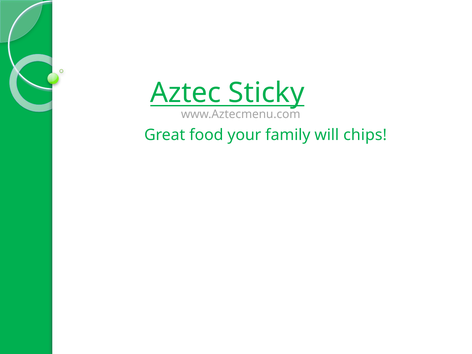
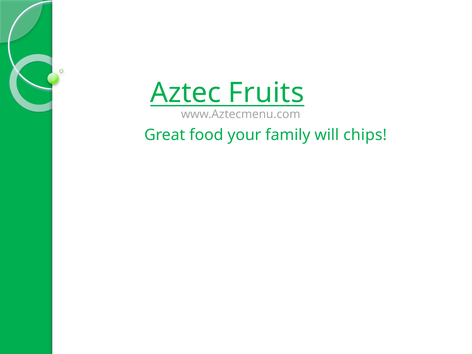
Sticky: Sticky -> Fruits (266, 93)
